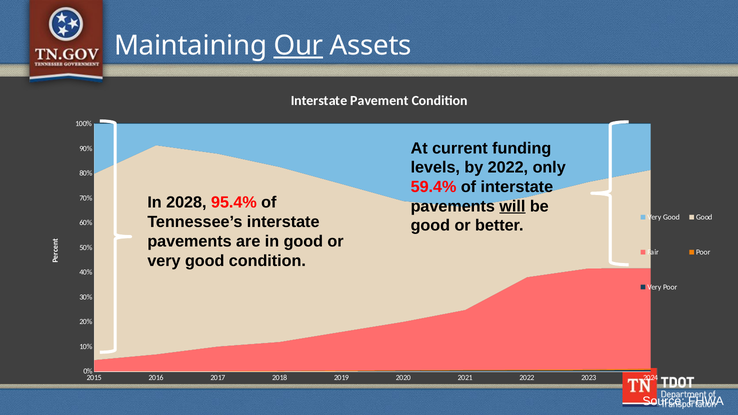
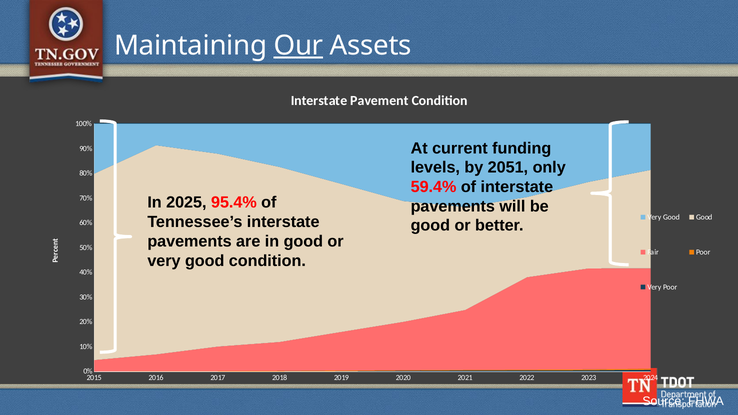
by 2022: 2022 -> 2051 (508, 168)
2028: 2028 -> 2025 (186, 203)
will underline: present -> none (512, 206)
